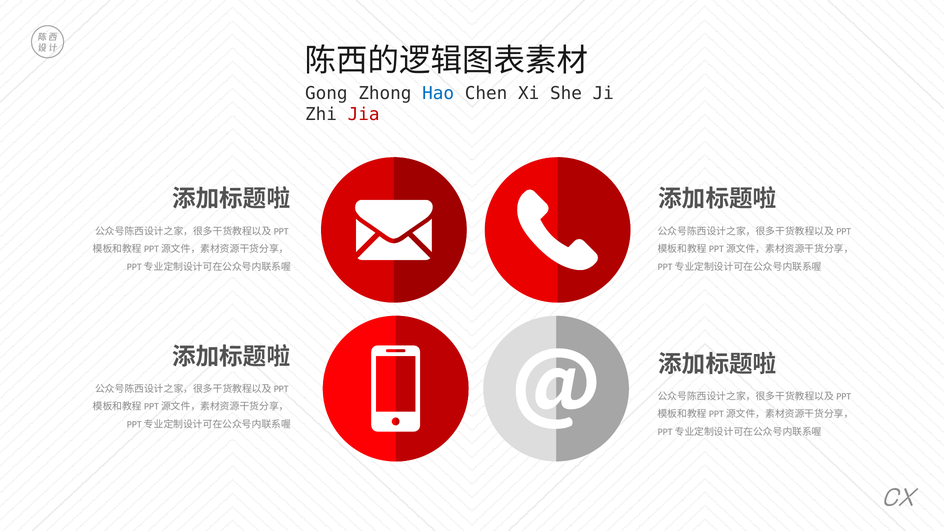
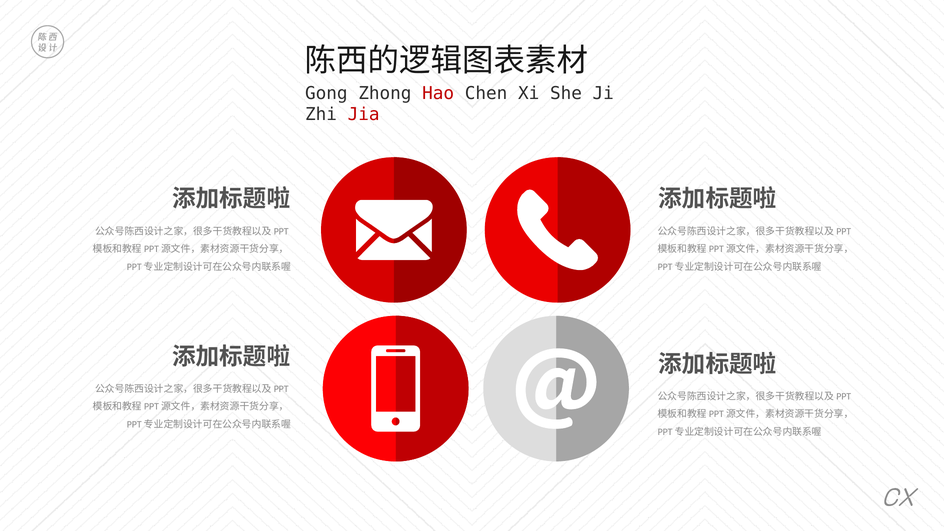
Hao colour: blue -> red (438, 93)
